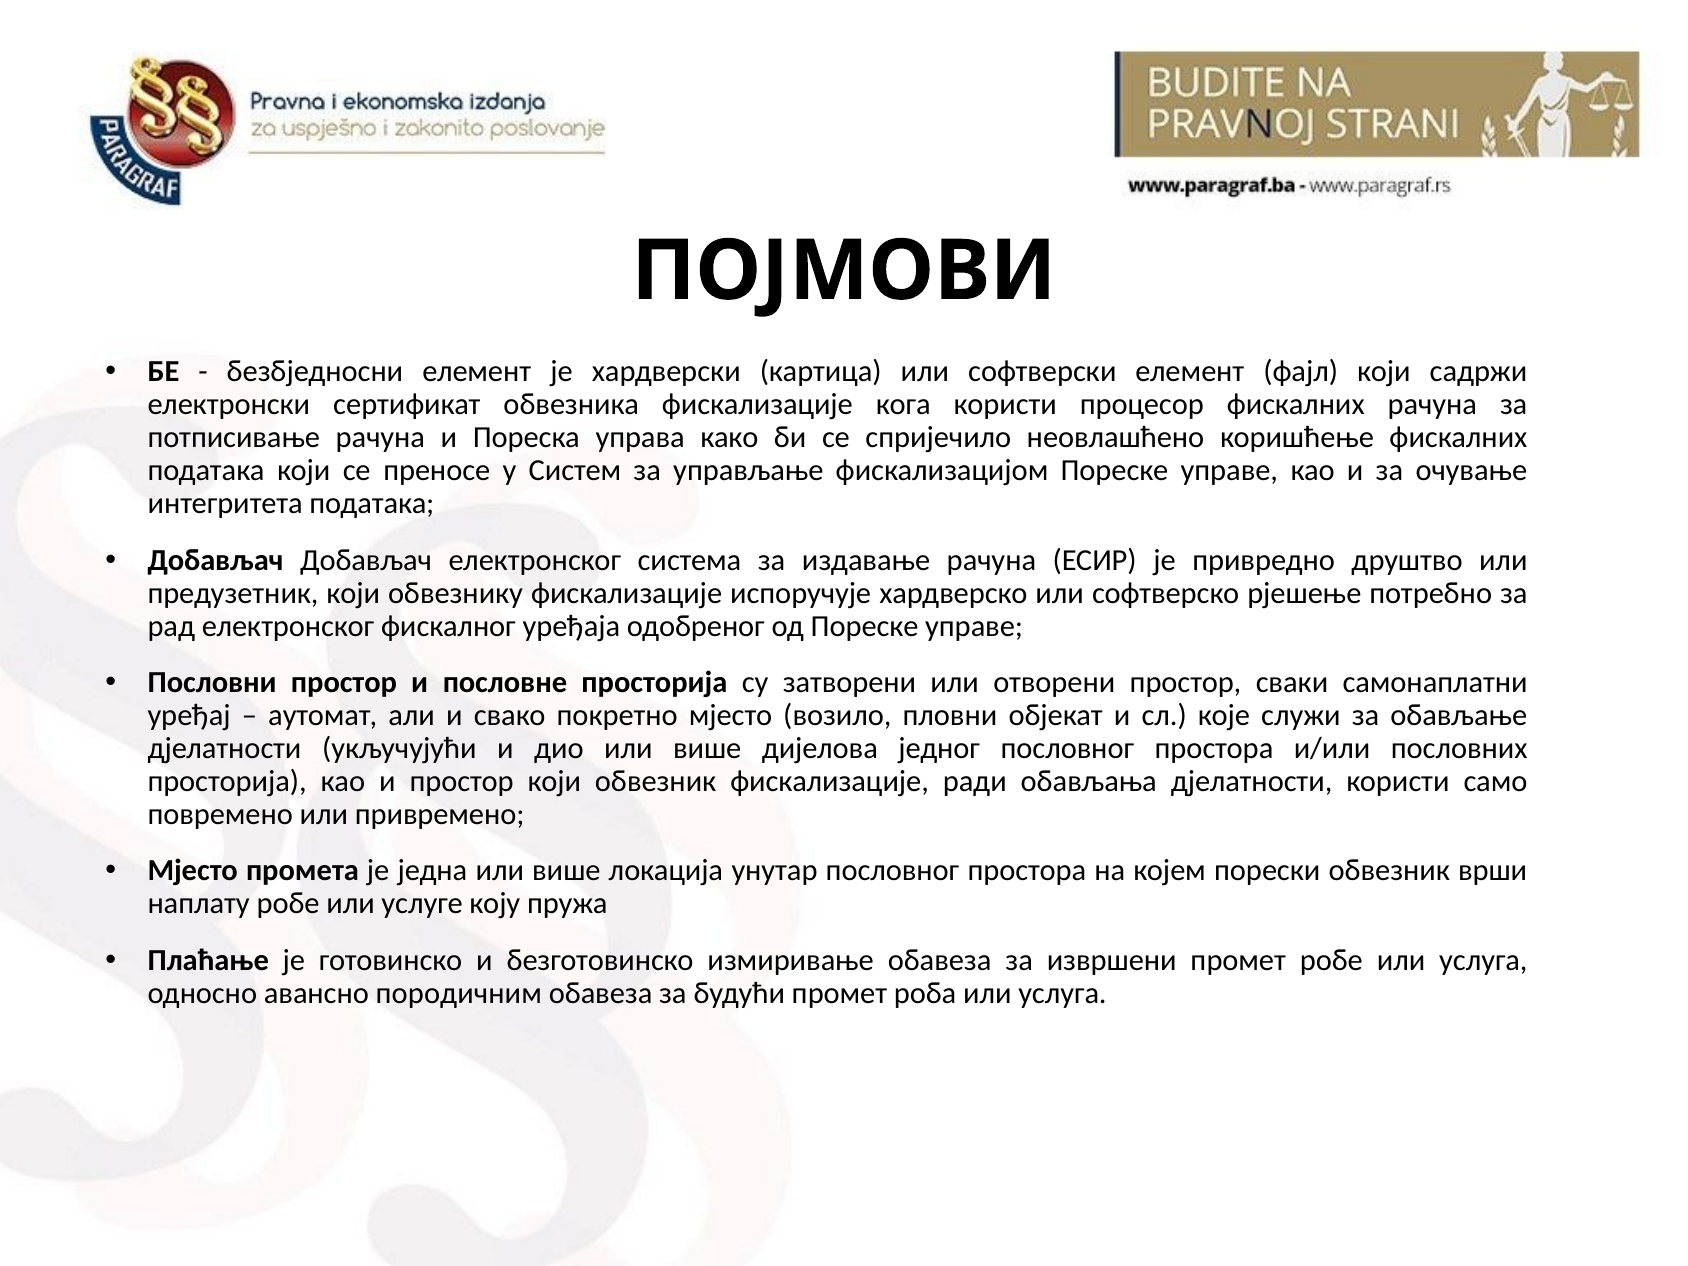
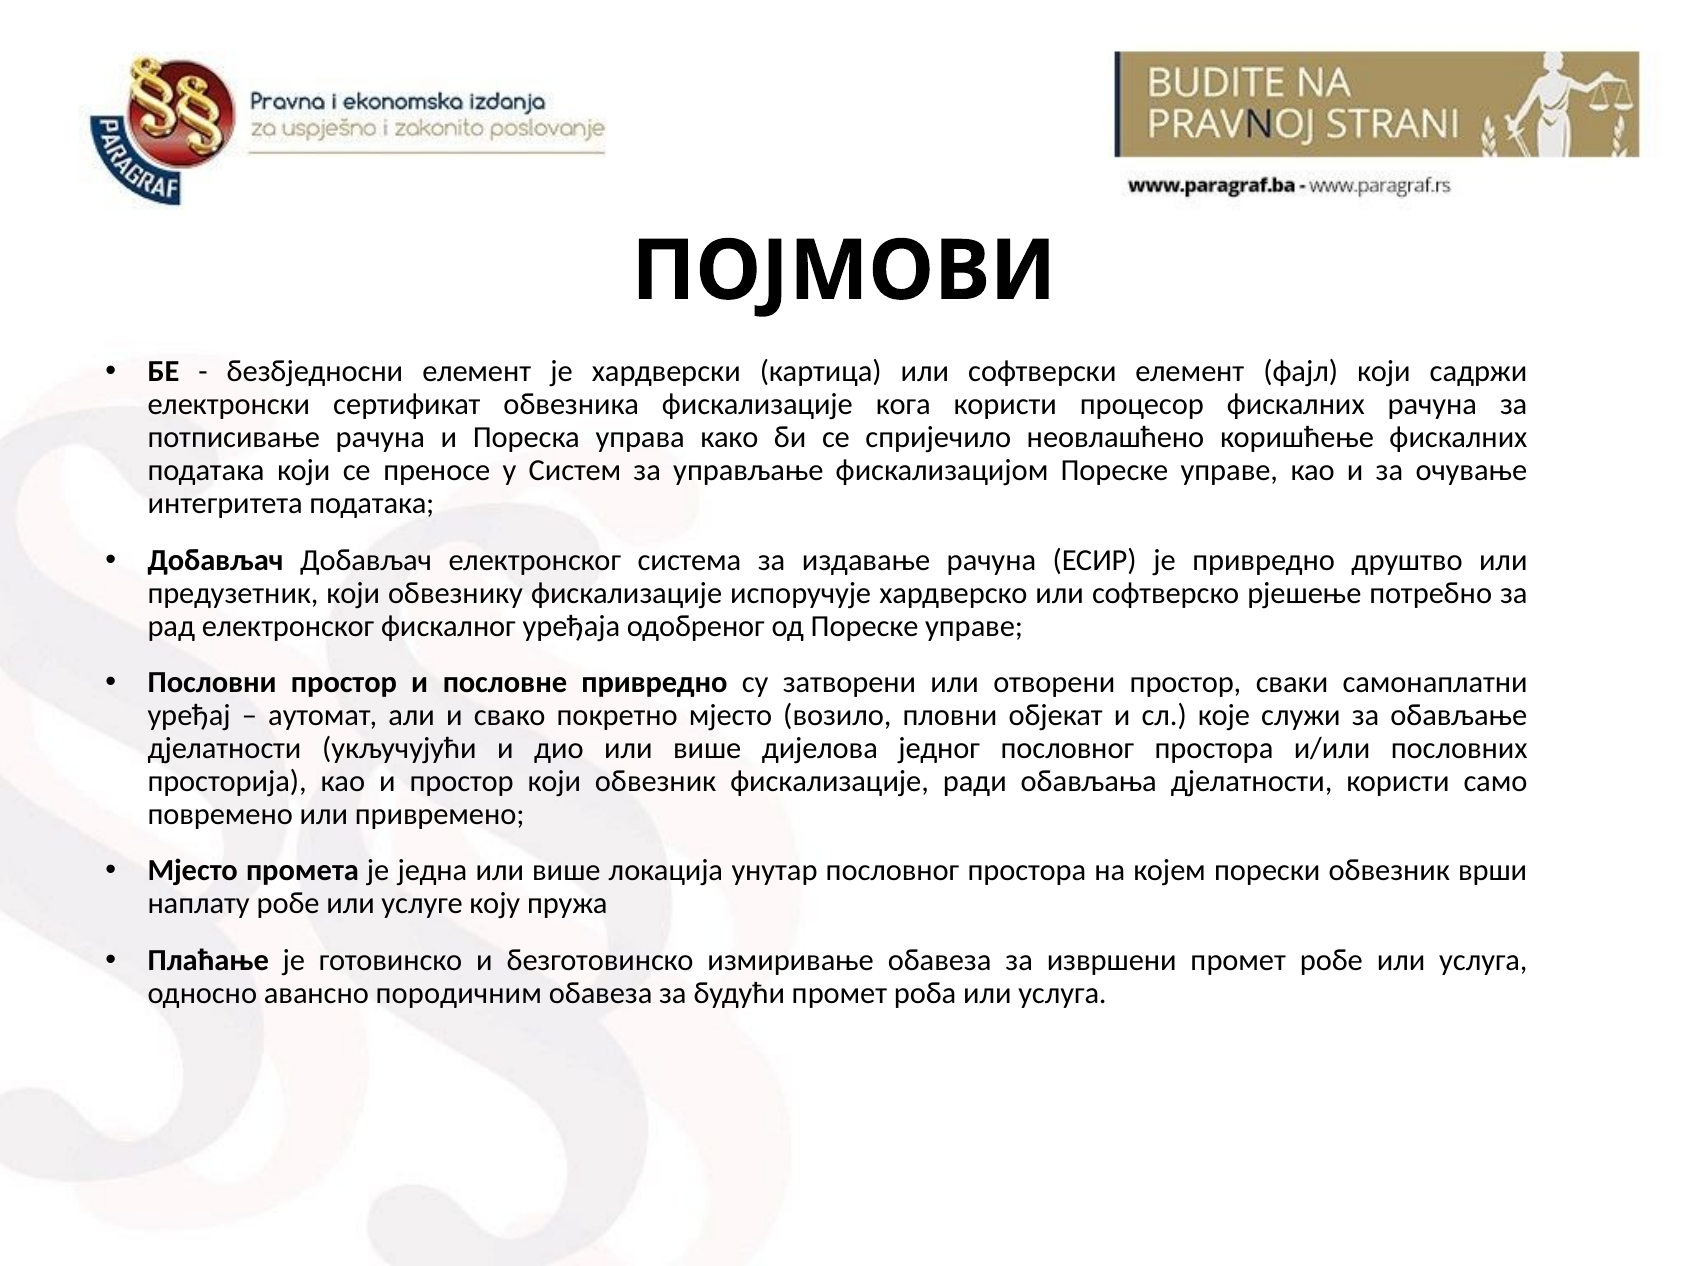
пословне просторија: просторија -> привредно (654, 682)
